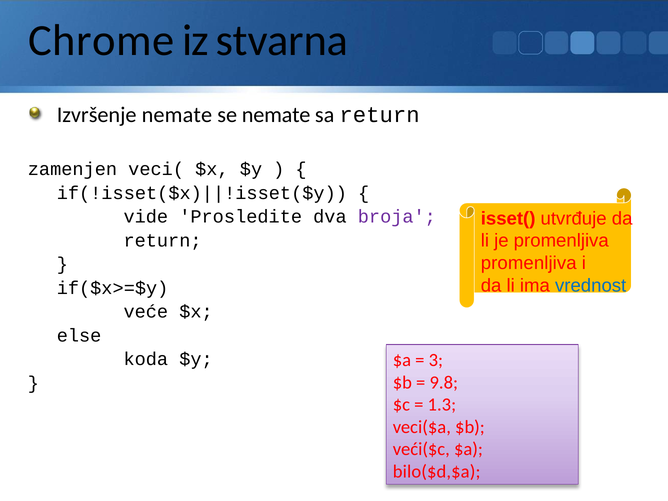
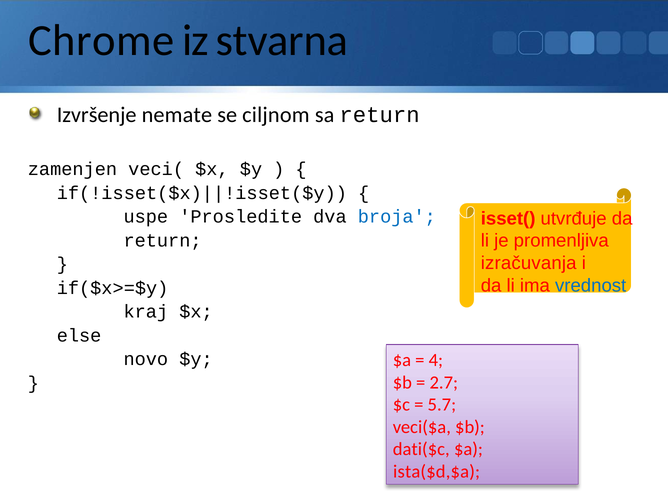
se nemate: nemate -> ciljnom (276, 115)
vide: vide -> uspe (146, 217)
broja colour: purple -> blue (397, 217)
promenljiva: promenljiva -> izračuvanja (529, 263)
veće: veće -> kraj (146, 312)
koda: koda -> novo (146, 359)
3: 3 -> 4 (436, 360)
9.8: 9.8 -> 2.7 (444, 382)
1.3: 1.3 -> 5.7 (442, 405)
veći($c: veći($c -> dati($c (421, 449)
bilo($d,$a: bilo($d,$a -> ista($d,$a (437, 472)
